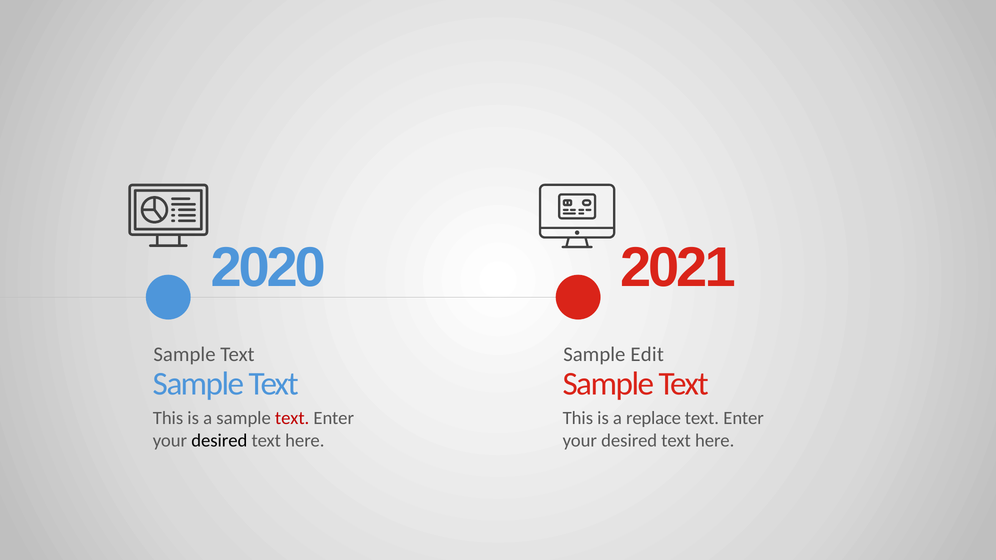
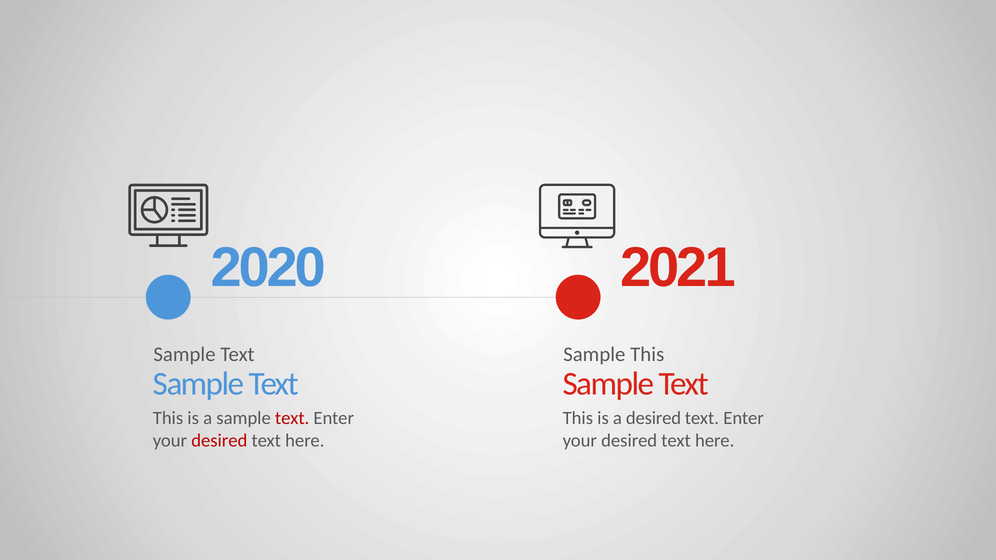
Sample Edit: Edit -> This (647, 354)
a replace: replace -> desired (654, 418)
desired colour: black -> red (219, 441)
